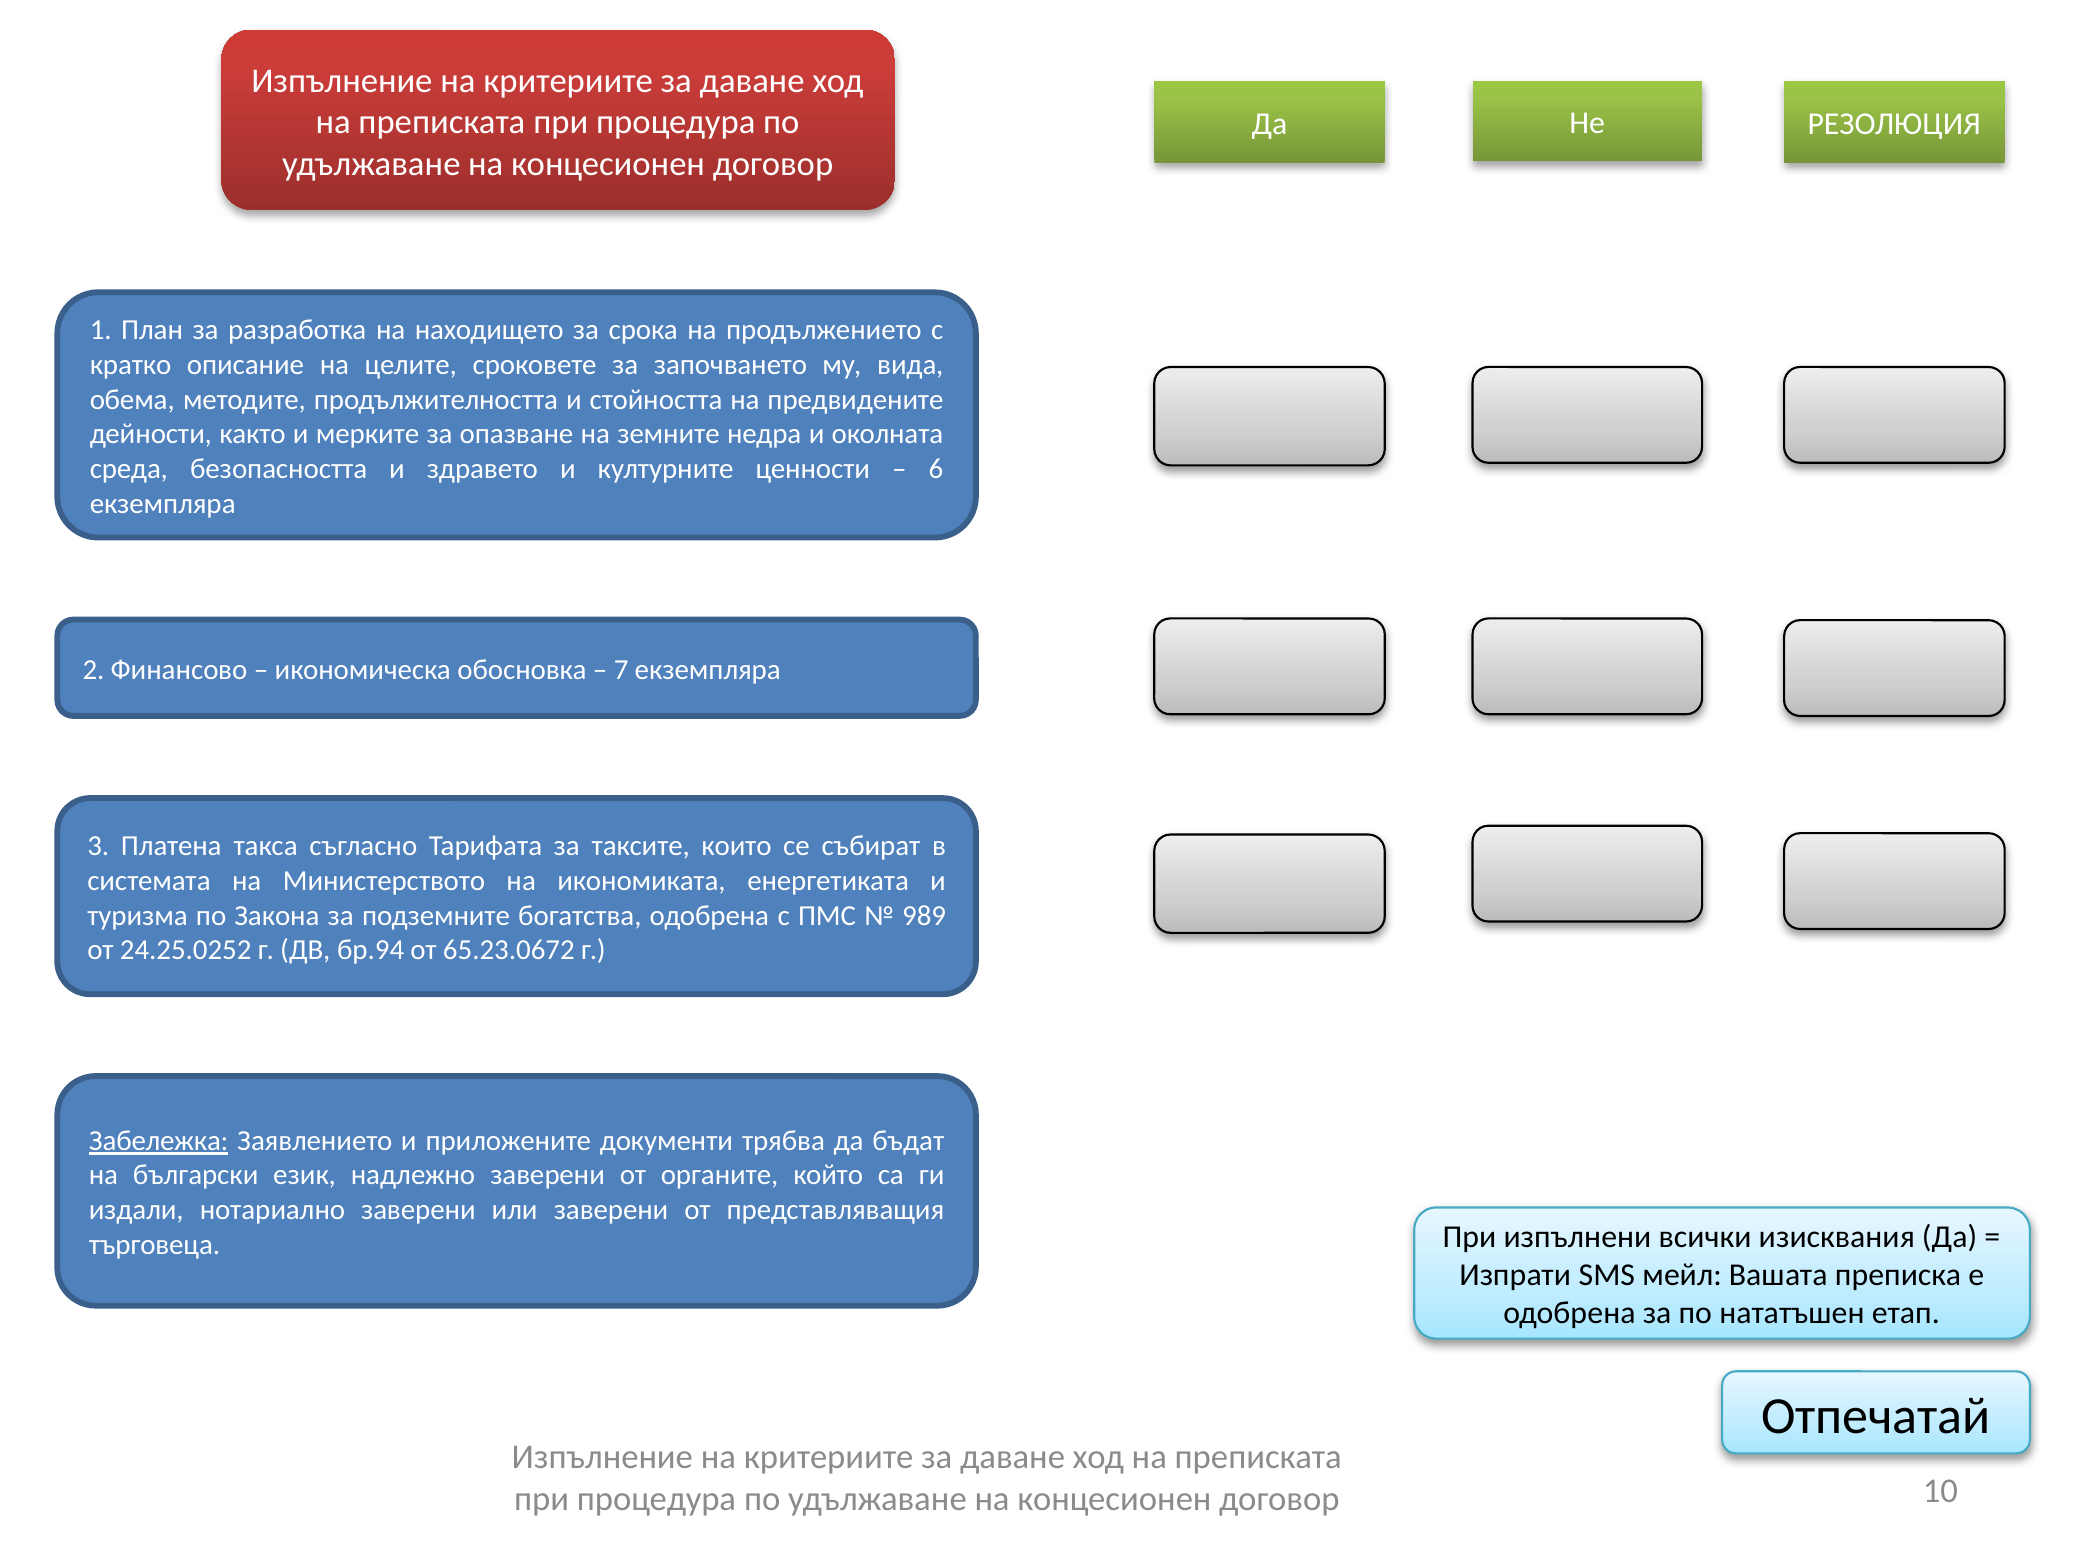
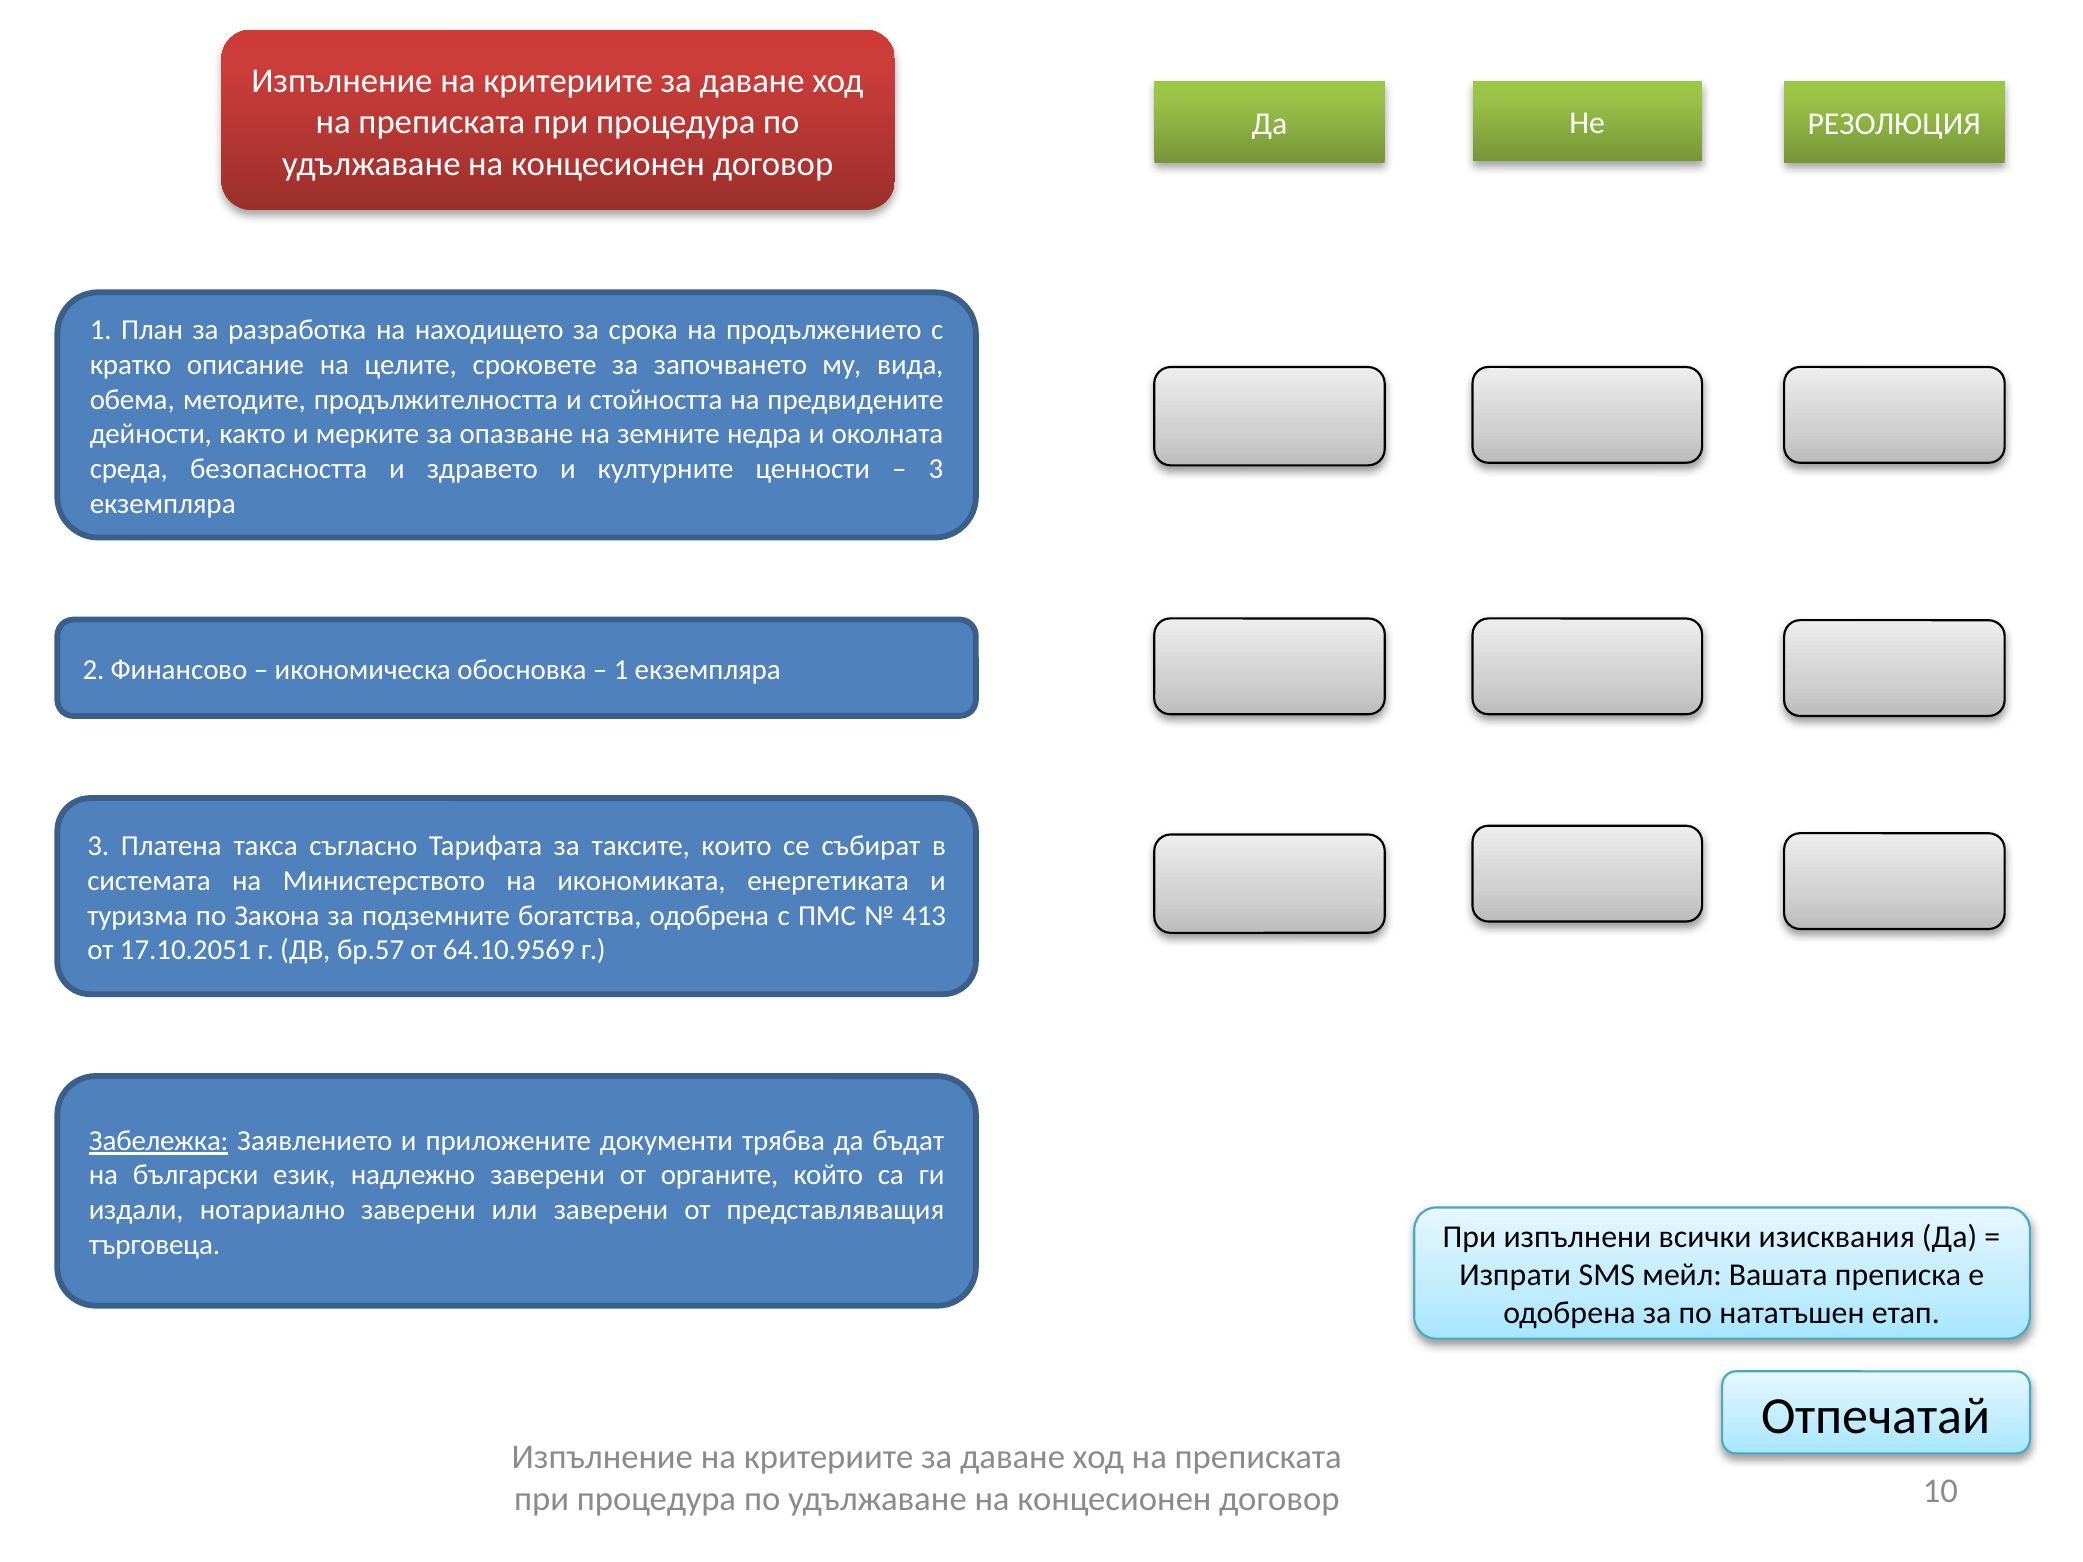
6: 6 -> 3 (936, 469)
7: 7 -> 1 (621, 670)
989: 989 -> 413 (924, 916)
24.25.0252: 24.25.0252 -> 17.10.2051 (186, 950)
бр.94: бр.94 -> бр.57 (371, 950)
65.23.0672: 65.23.0672 -> 64.10.9569 (509, 950)
